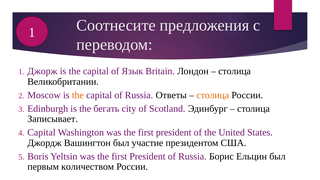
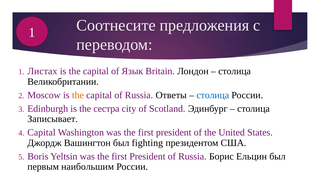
Джорж: Джорж -> Листах (42, 71)
столица colour: orange -> blue (213, 95)
бегать: бегать -> сестра (106, 109)
участие: участие -> fighting (147, 143)
количеством: количеством -> наибольшим (88, 167)
